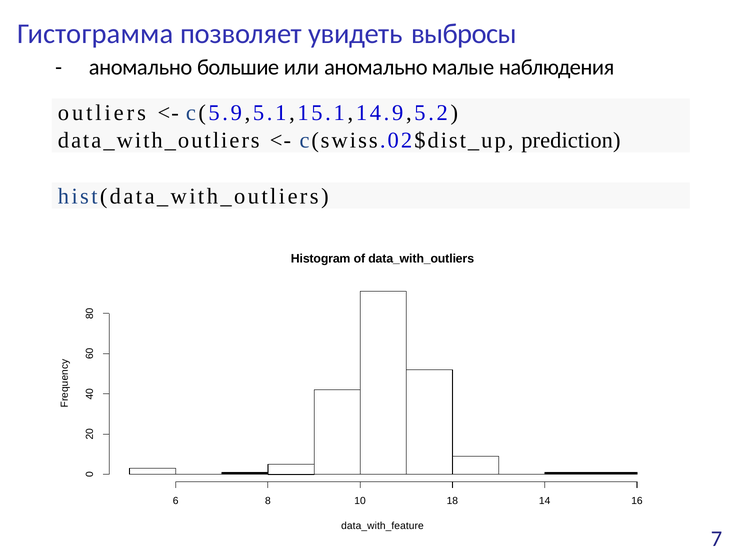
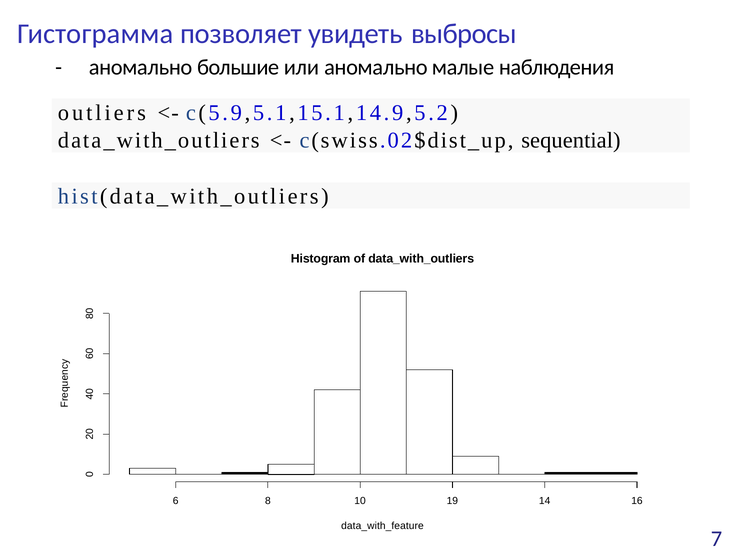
prediction: prediction -> sequential (571, 140)
18: 18 -> 19 (452, 501)
